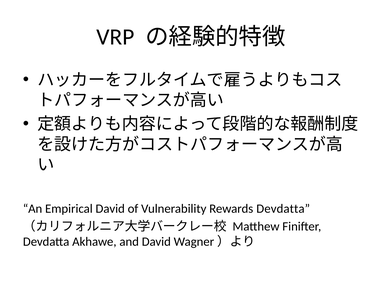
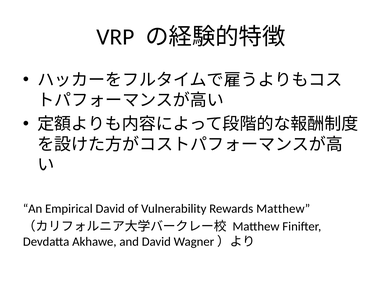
Rewards Devdatta: Devdatta -> Matthew (283, 209)
